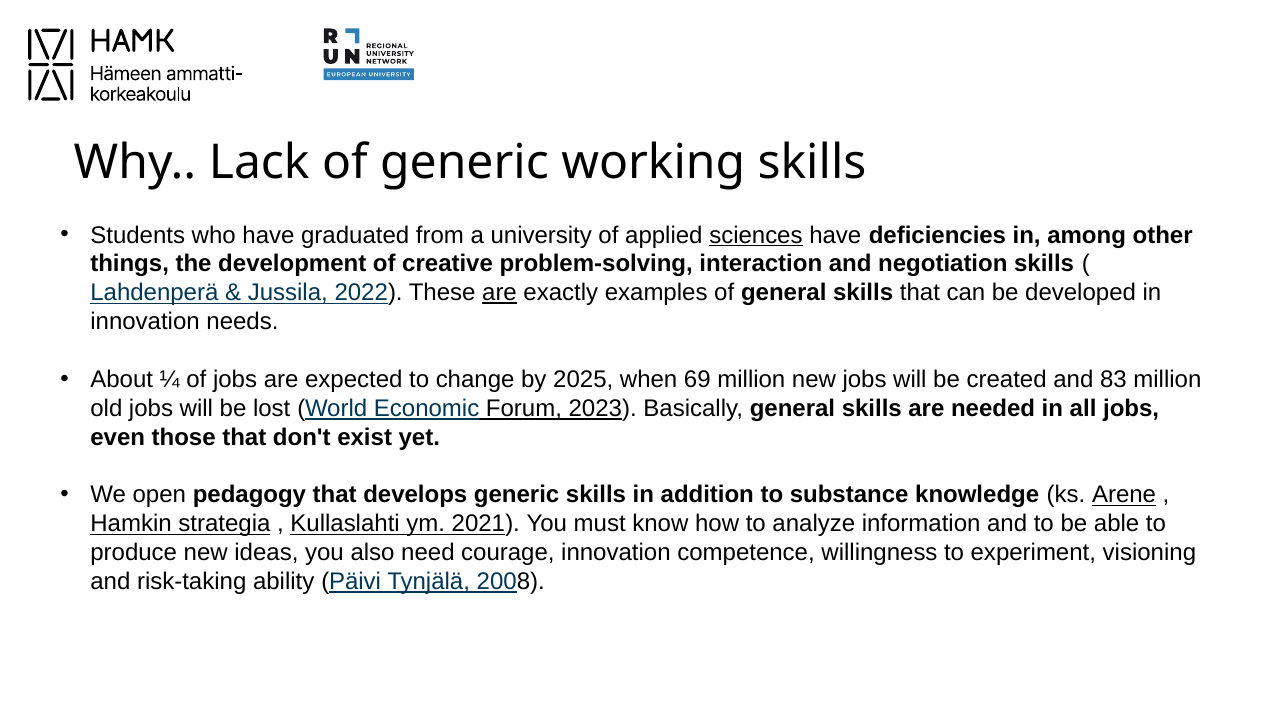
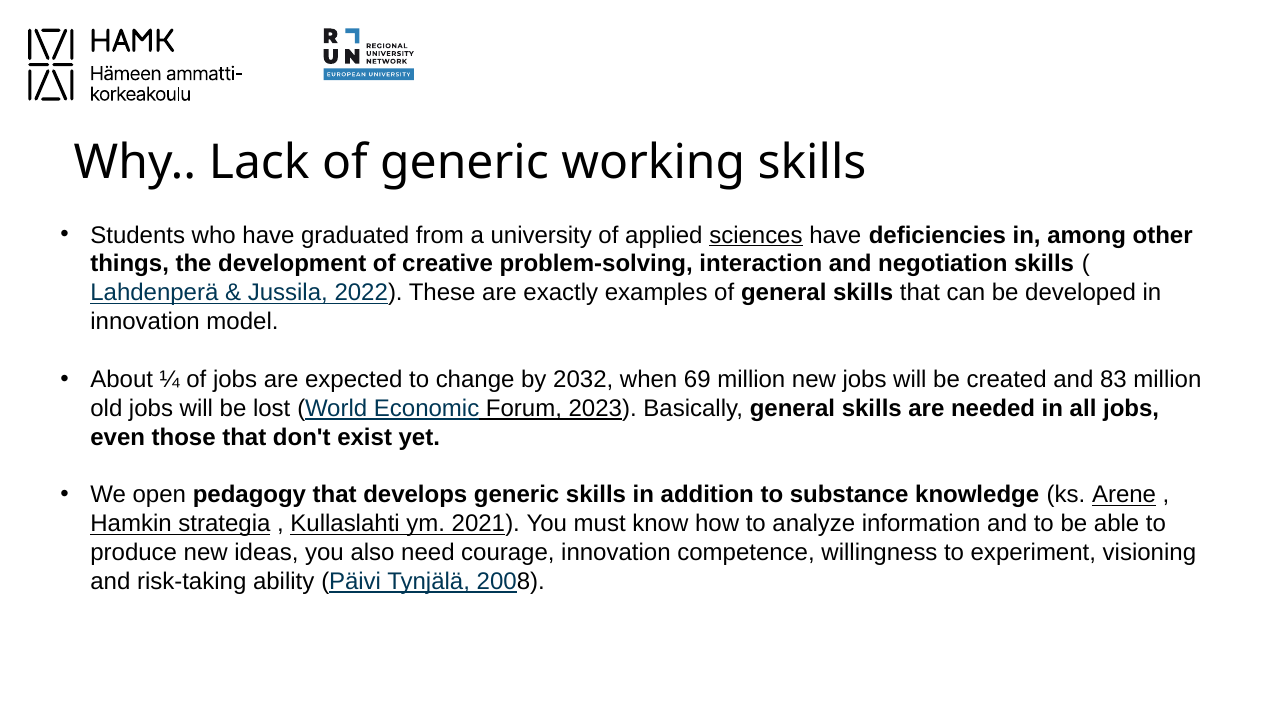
are underline: present -> none (500, 293)
needs: needs -> model (242, 322)
2025: 2025 -> 2032 (583, 379)
